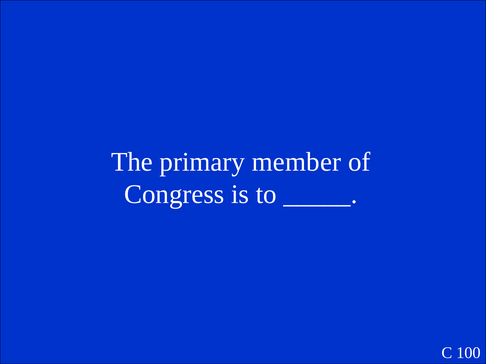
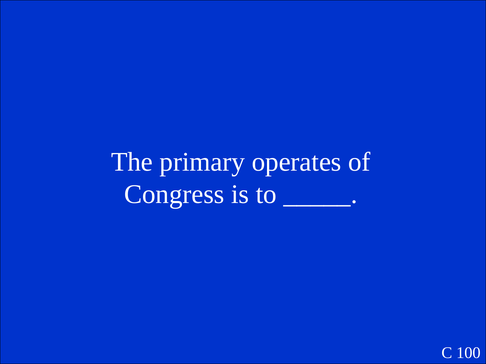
member: member -> operates (297, 162)
